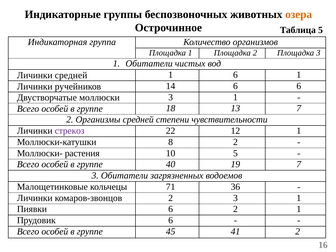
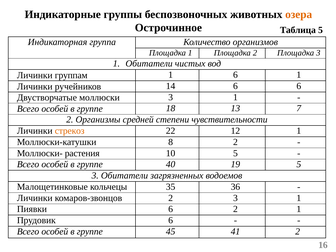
Личинки средней: средней -> группам (71, 75)
стрекоз colour: purple -> orange (70, 131)
19 7: 7 -> 5 (299, 164)
71: 71 -> 35 (171, 187)
